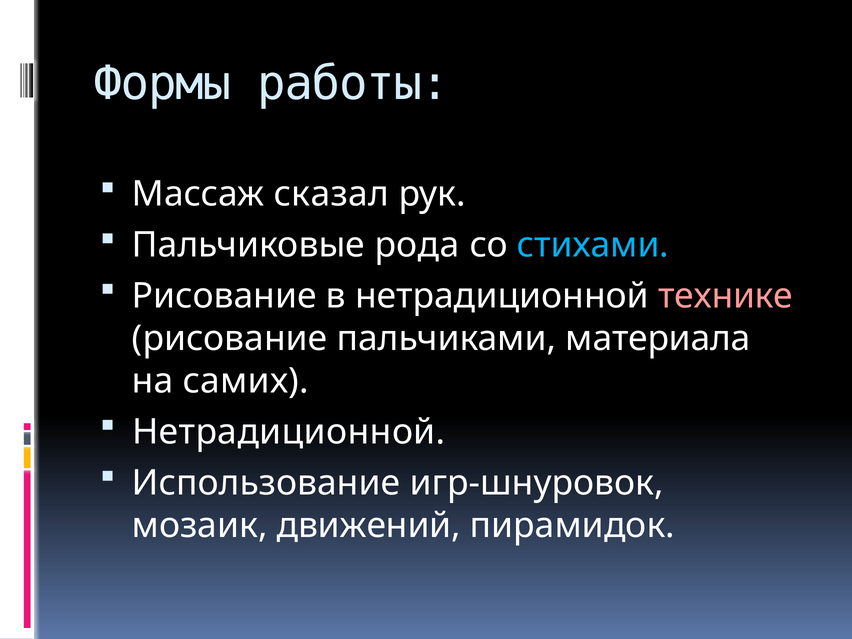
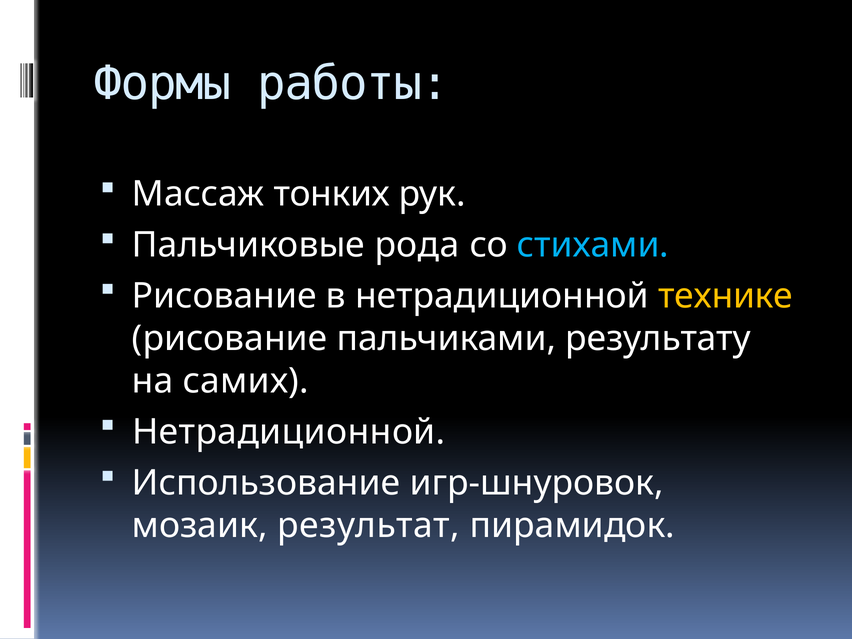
сказал: сказал -> тонких (332, 194)
технике colour: pink -> yellow (726, 296)
материала: материала -> результату (658, 339)
движений: движений -> результат (369, 525)
